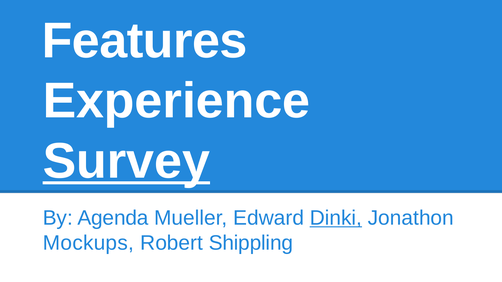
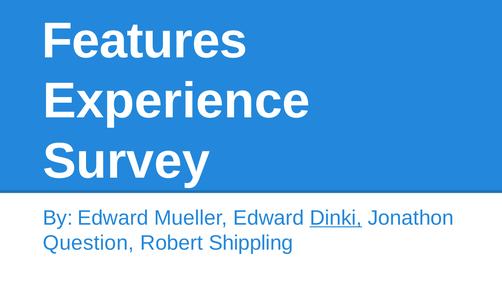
Survey underline: present -> none (126, 161)
By Agenda: Agenda -> Edward (113, 218)
Mockups: Mockups -> Question (88, 243)
